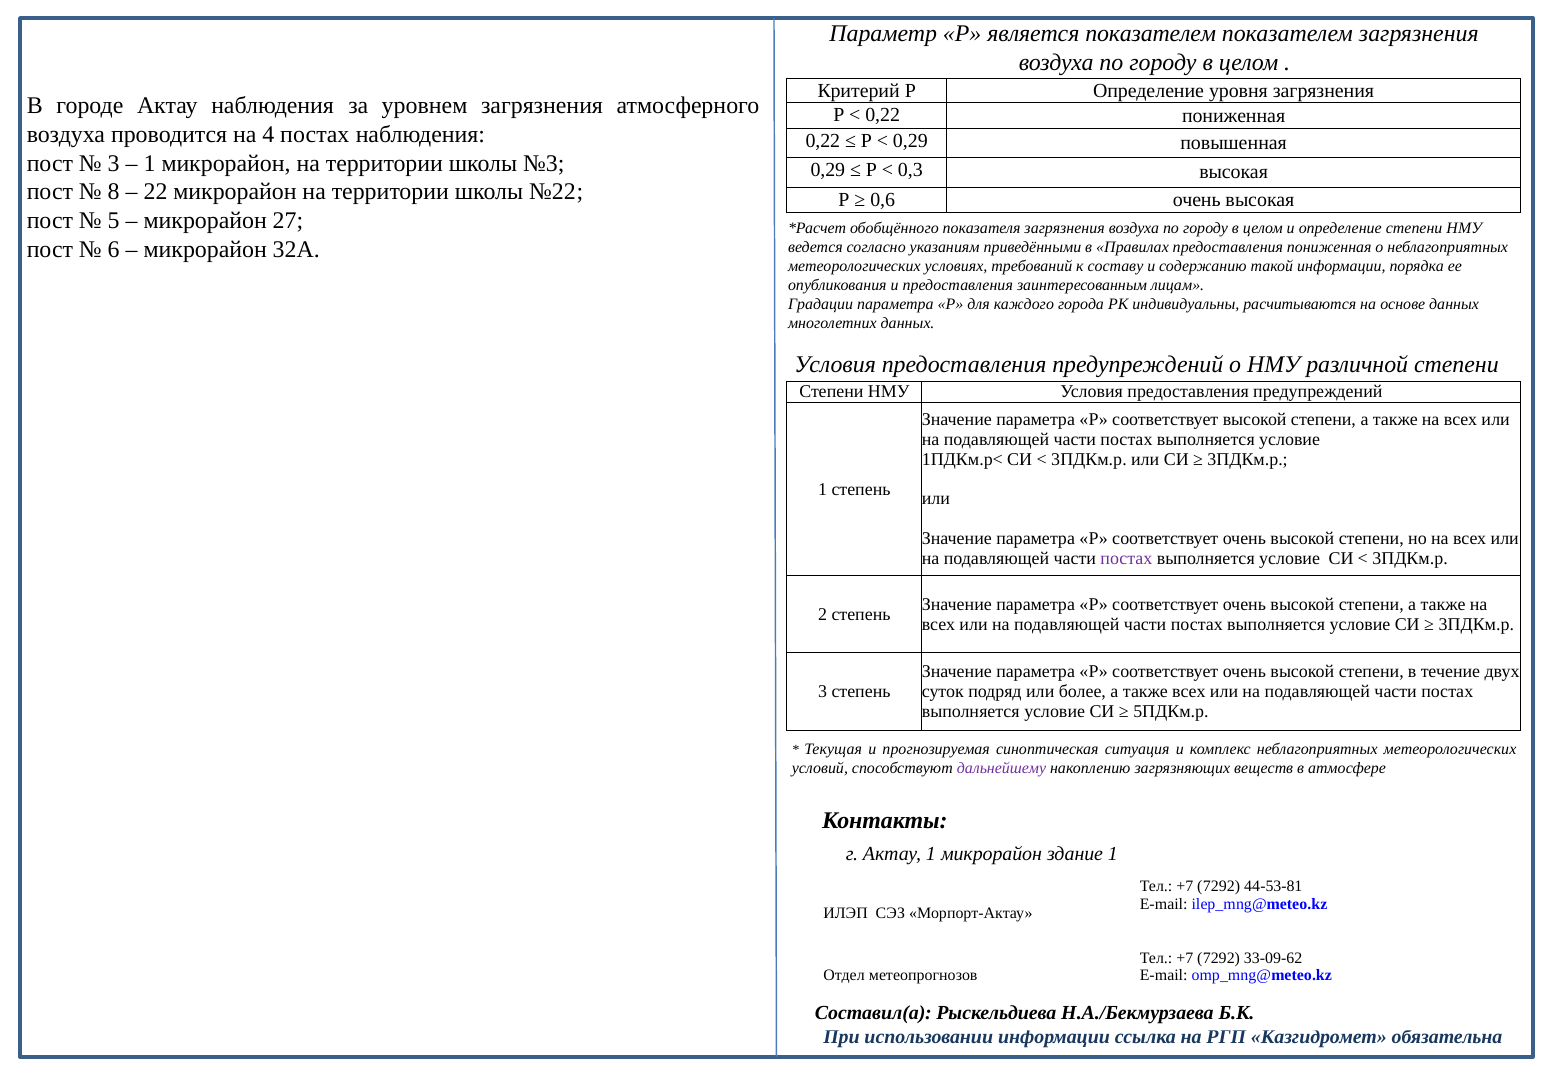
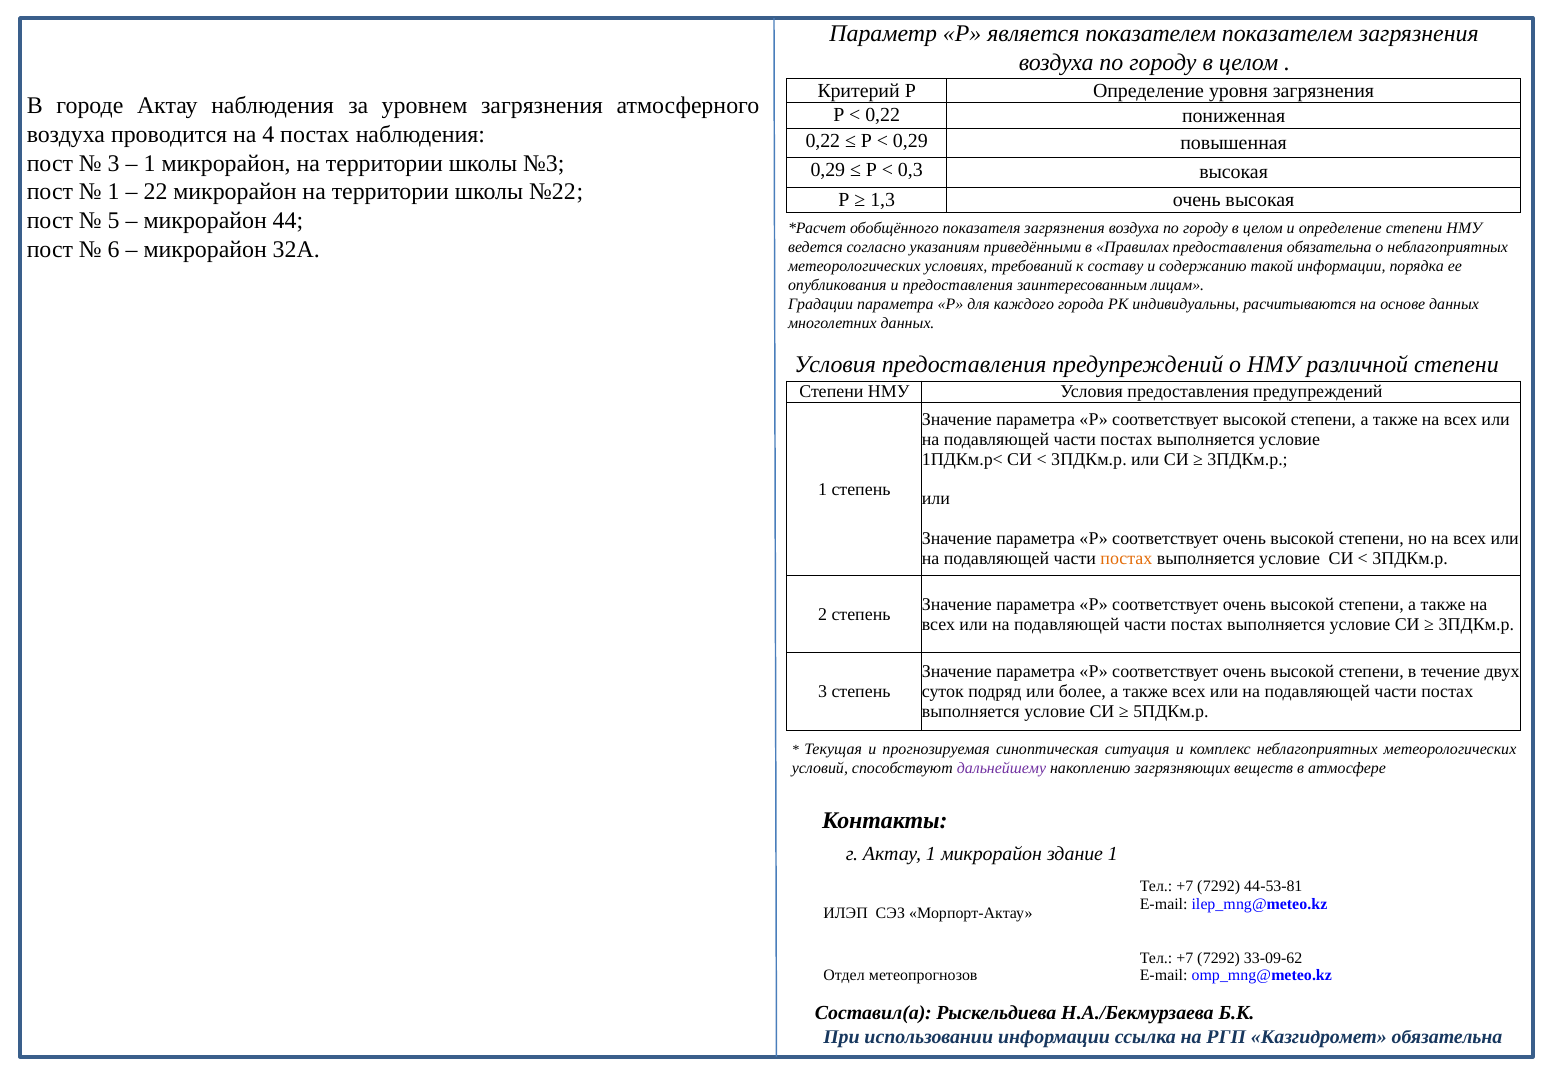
8: 8 -> 1 (114, 192)
0,6: 0,6 -> 1,3 (883, 200)
27: 27 -> 44 (288, 221)
предоставления пониженная: пониженная -> обязательна (1329, 247)
постах colour: purple -> orange (1126, 559)
